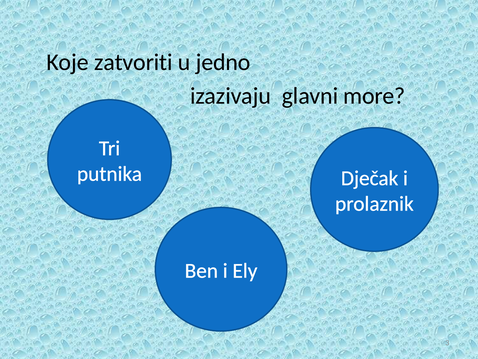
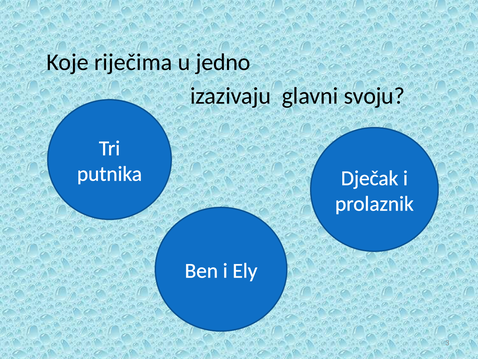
zatvoriti: zatvoriti -> riječima (133, 62)
more: more -> svoju (374, 96)
